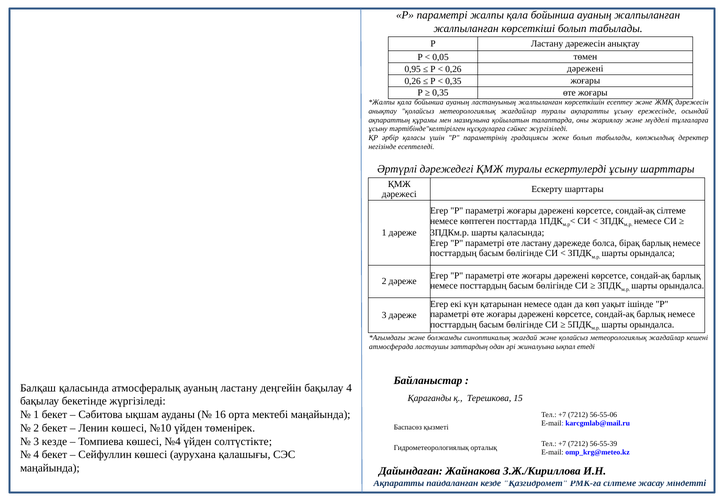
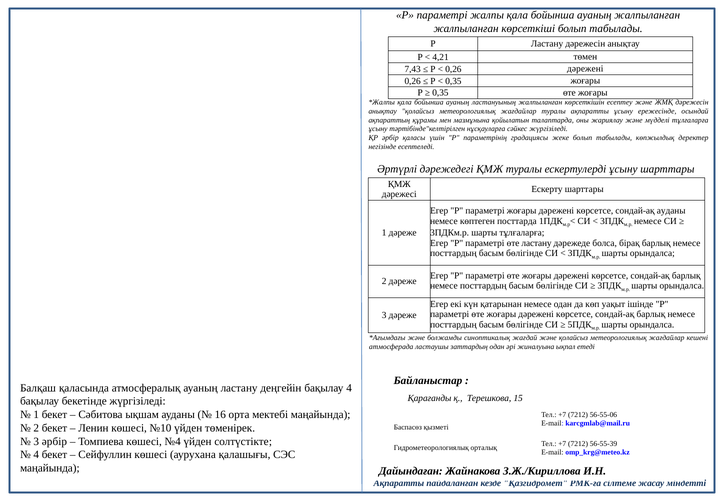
0,05: 0,05 -> 4,21 (441, 57)
0,95: 0,95 -> 7,43 (413, 69)
сондай-ақ сілтеме: сілтеме -> ауданы (671, 211)
шарты қаласында: қаласында -> тұлғаларға (522, 233)
3 кезде: кезде -> әрбір (54, 442)
